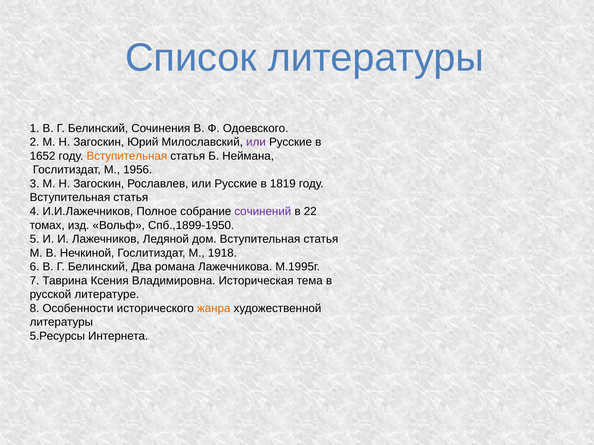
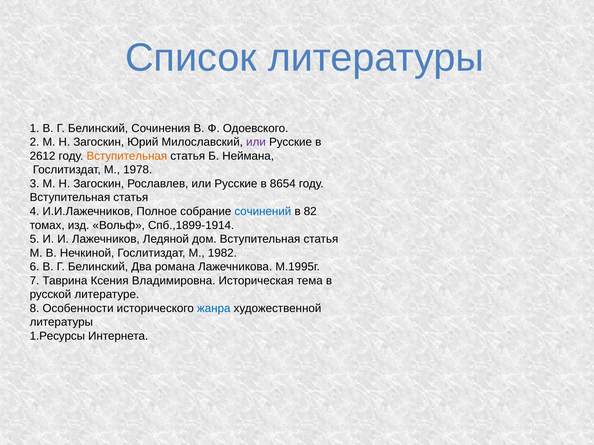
1652: 1652 -> 2612 (43, 156)
1956: 1956 -> 1978 (138, 170)
1819: 1819 -> 8654 (283, 184)
сочинений colour: purple -> blue (263, 212)
22: 22 -> 82 (310, 212)
Спб.,1899-1950: Спб.,1899-1950 -> Спб.,1899-1914 (191, 225)
1918: 1918 -> 1982 (222, 253)
жанра colour: orange -> blue (214, 309)
5.Ресурсы: 5.Ресурсы -> 1.Ресурсы (57, 336)
